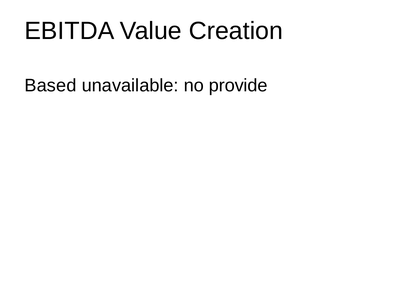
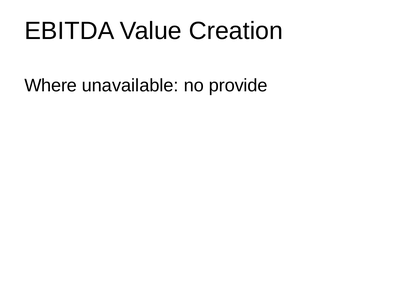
Based: Based -> Where (51, 86)
